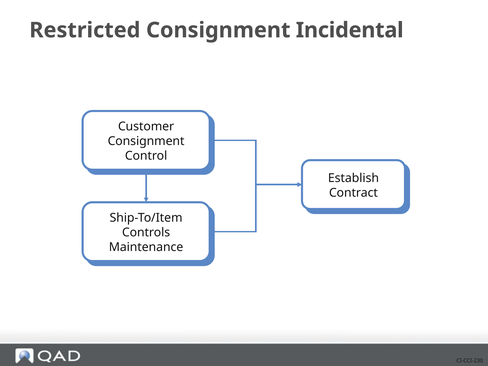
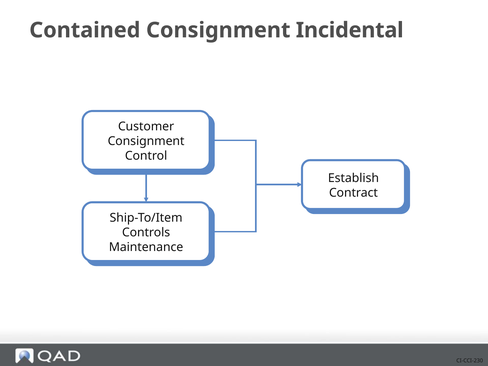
Restricted: Restricted -> Contained (85, 30)
